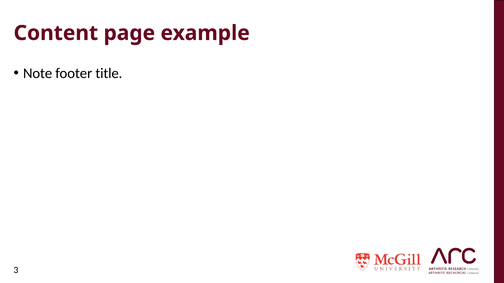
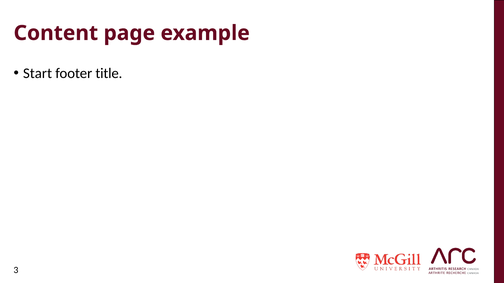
Note: Note -> Start (38, 73)
